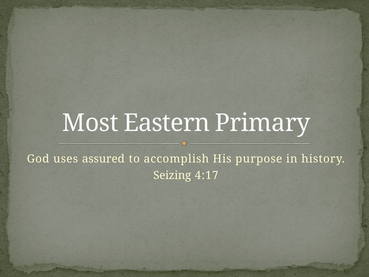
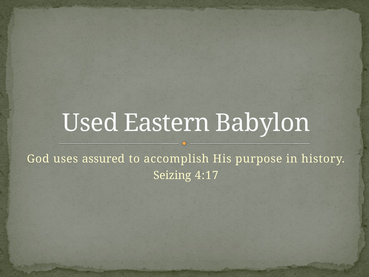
Most: Most -> Used (90, 123)
Primary: Primary -> Babylon (263, 123)
